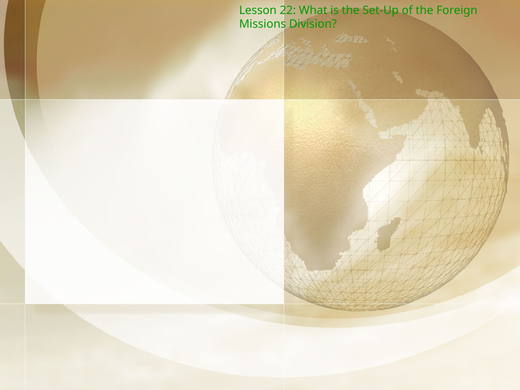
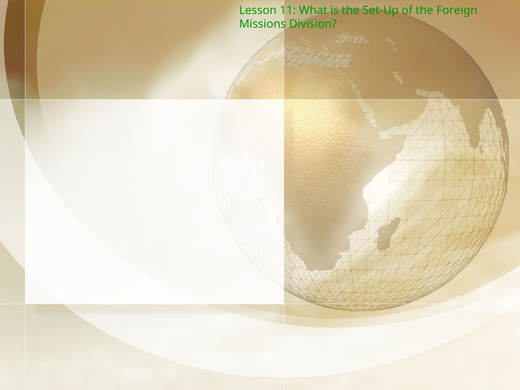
22: 22 -> 11 (288, 10)
